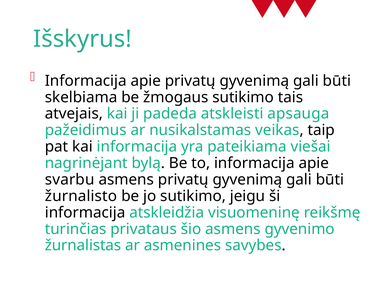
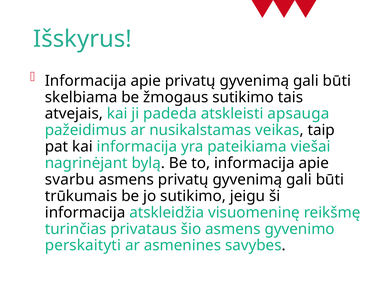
žurnalisto: žurnalisto -> trūkumais (81, 196)
žurnalistas: žurnalistas -> perskaityti (83, 245)
